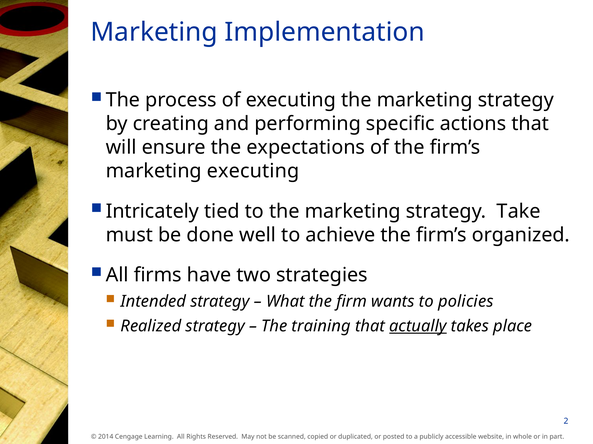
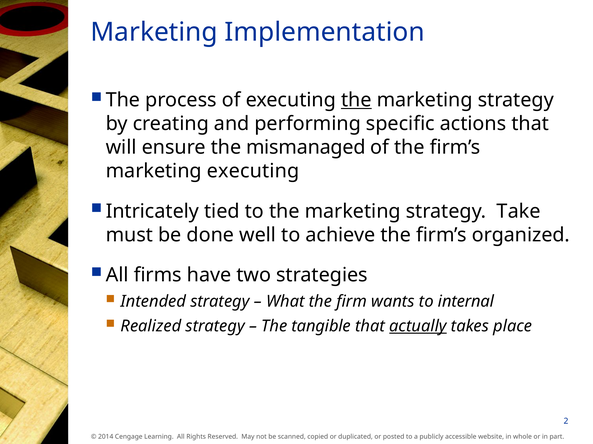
the underline: none -> present (356, 100)
expectations: expectations -> mismanaged (306, 148)
policies: policies -> internal (466, 302)
training: training -> tangible (321, 327)
